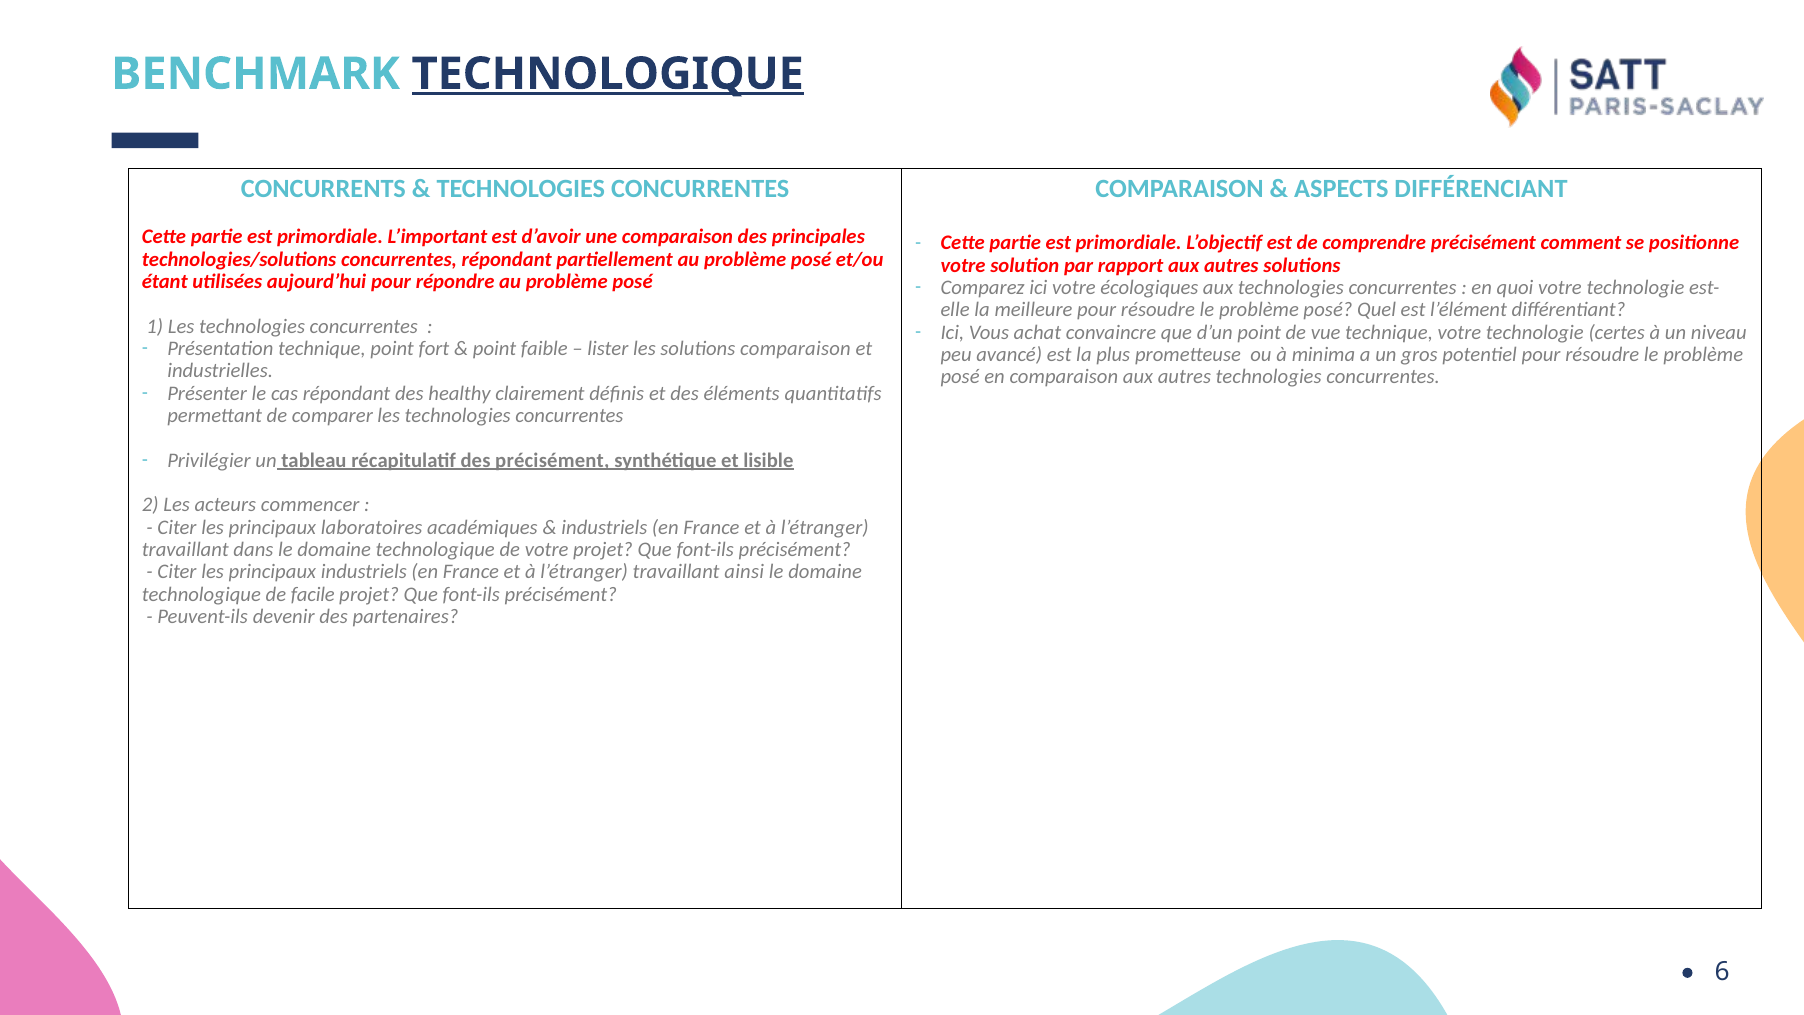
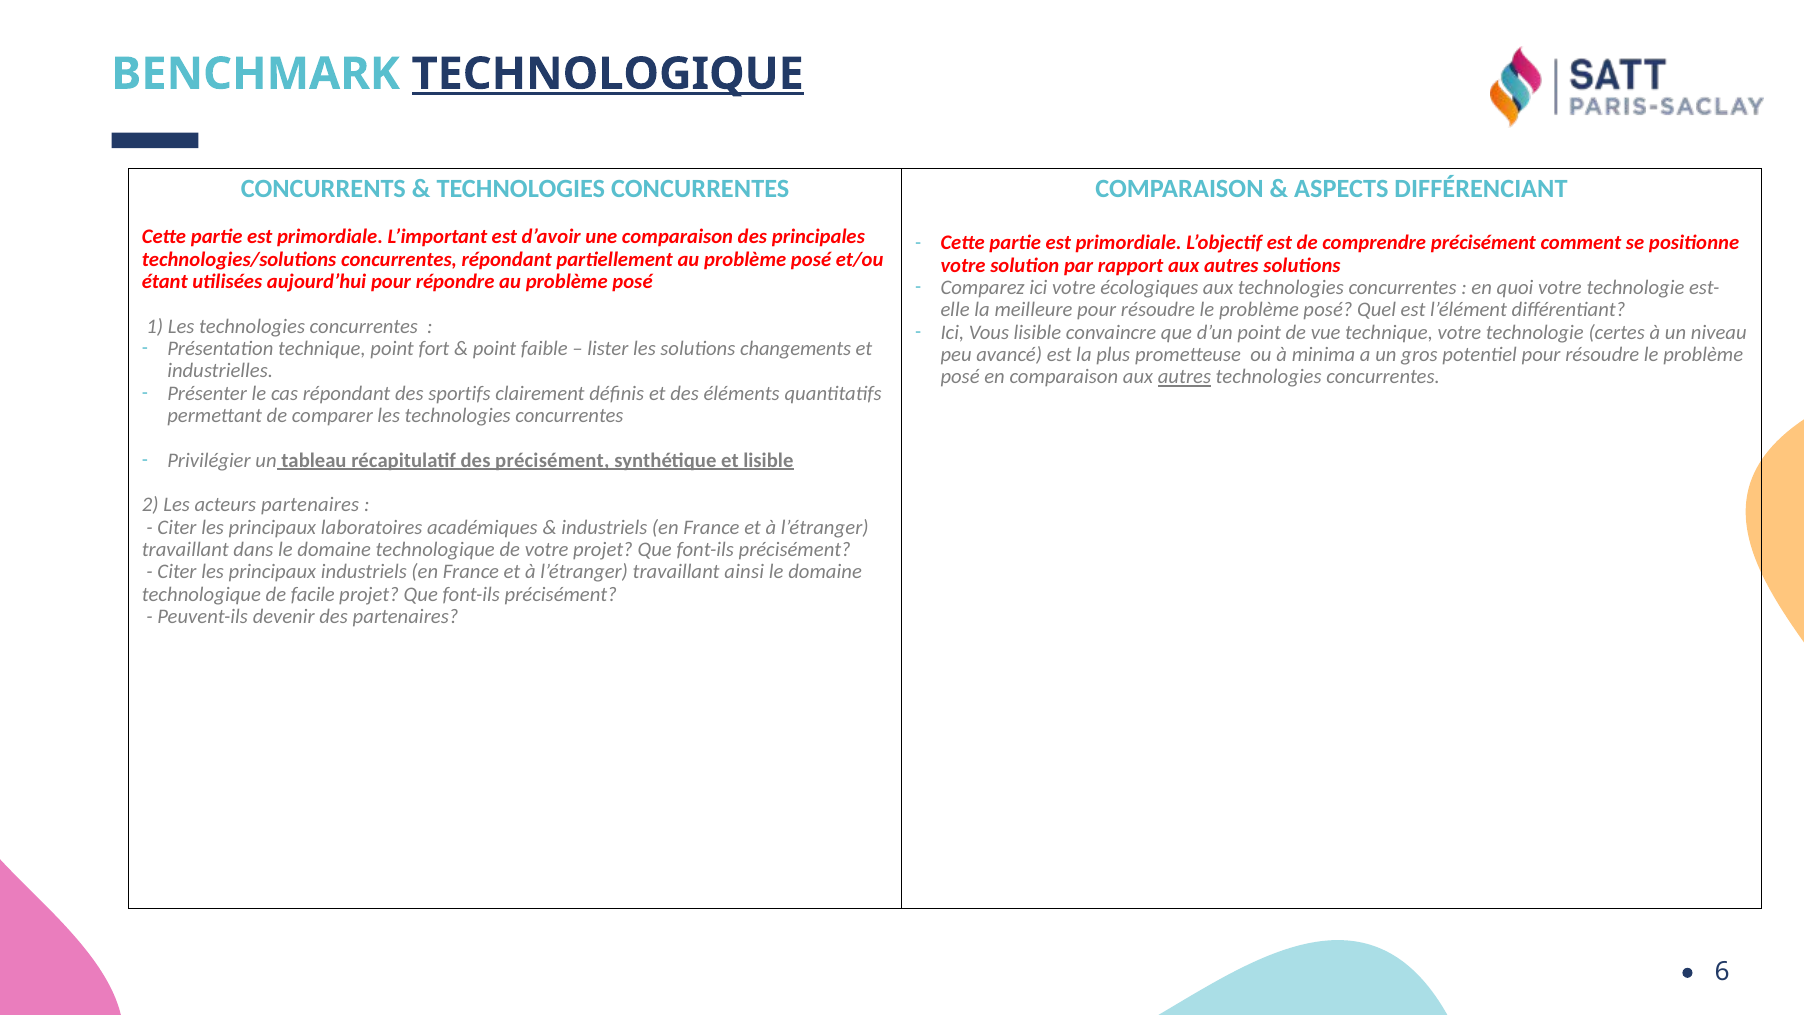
Vous achat: achat -> lisible (1038, 332)
solutions comparaison: comparaison -> changements (796, 349)
autres underline: none -> present (1184, 377)
healthy: healthy -> sportifs (460, 393)
acteurs commencer: commencer -> partenaires (310, 505)
